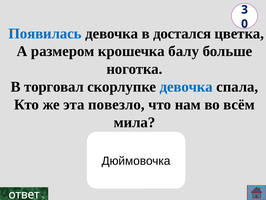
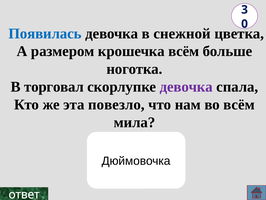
достался: достался -> снежной (182, 33)
крошечка балу: балу -> всём (184, 51)
девочка colour: blue -> purple (186, 87)
